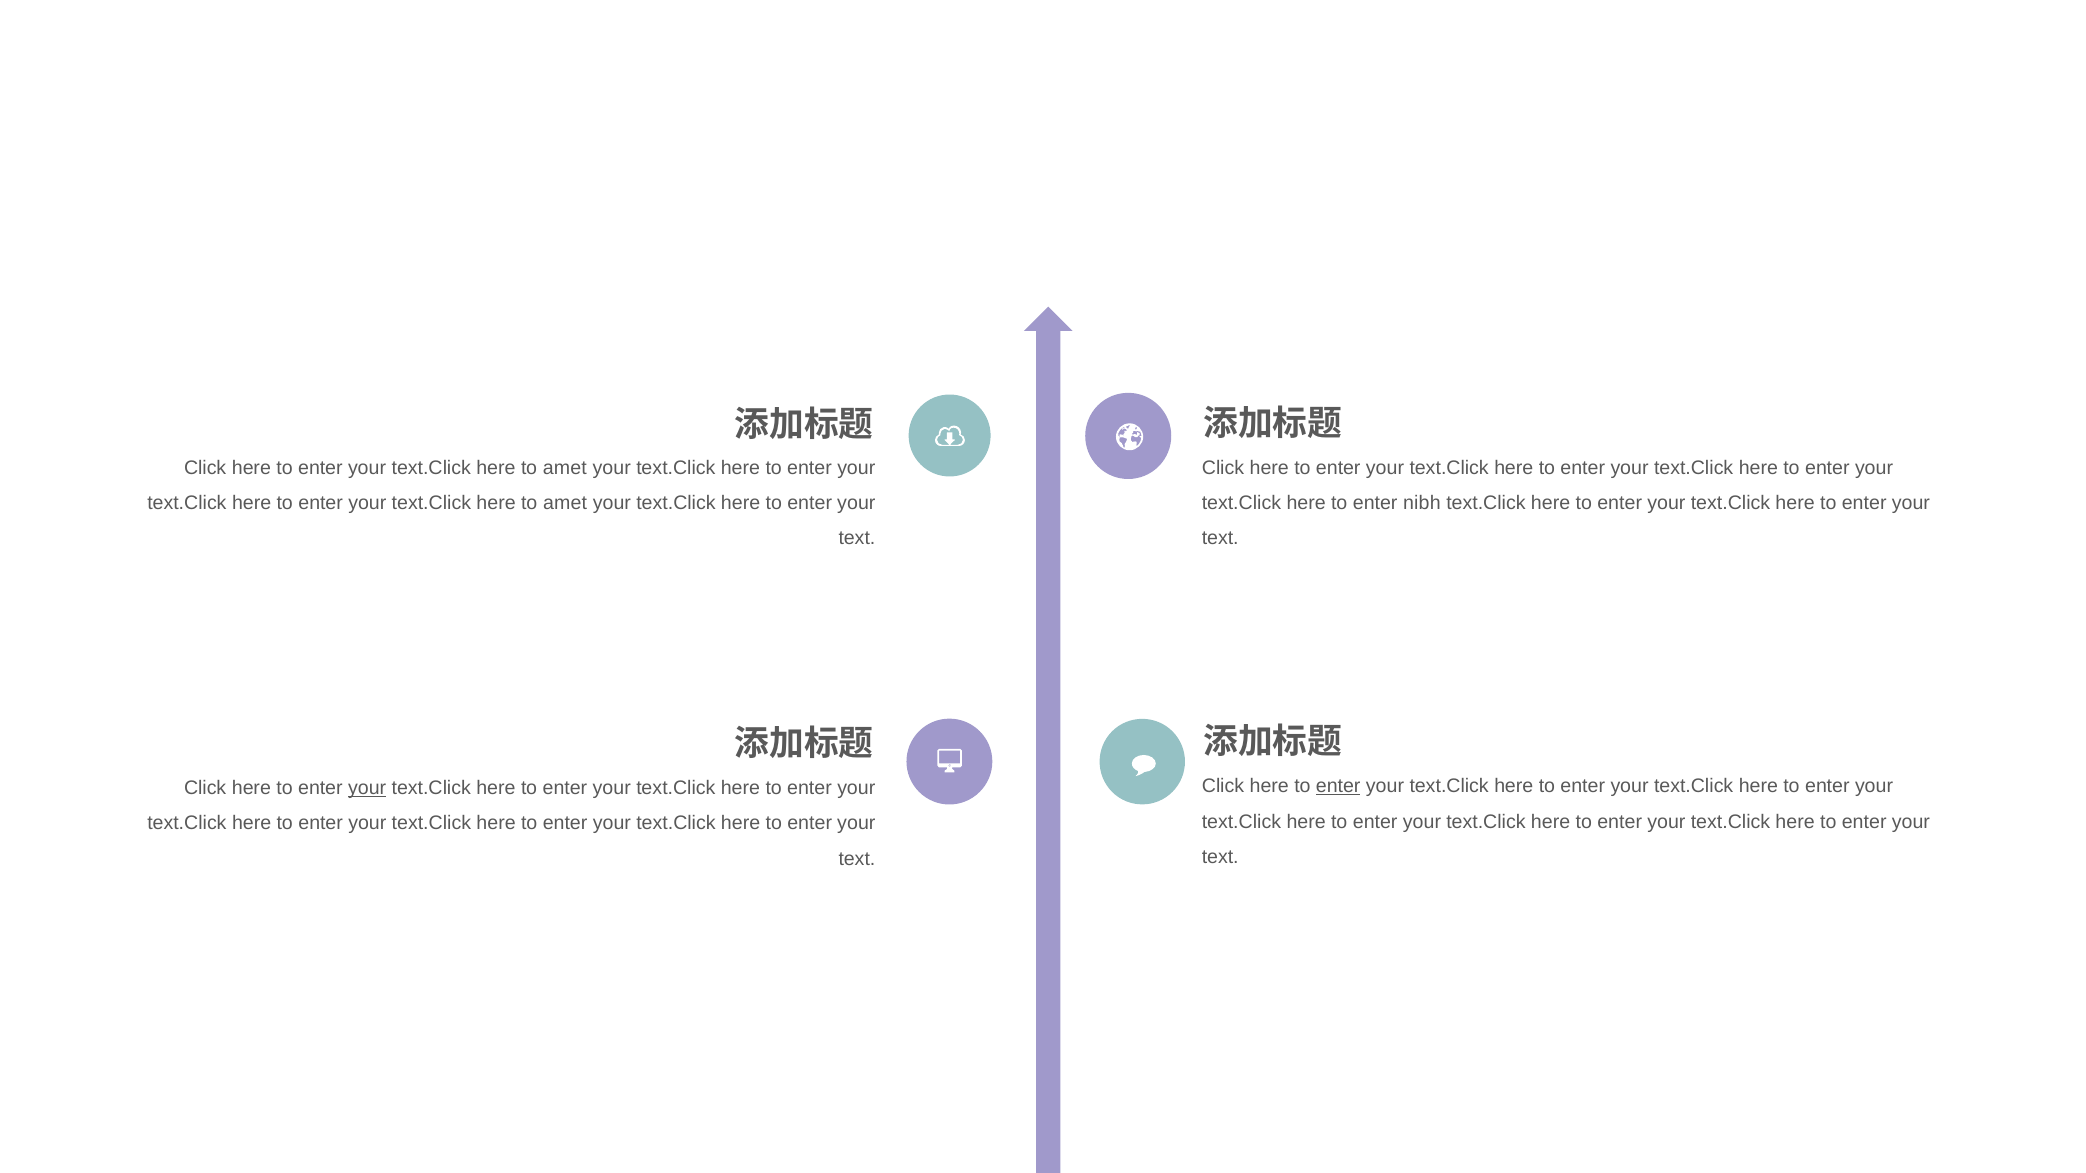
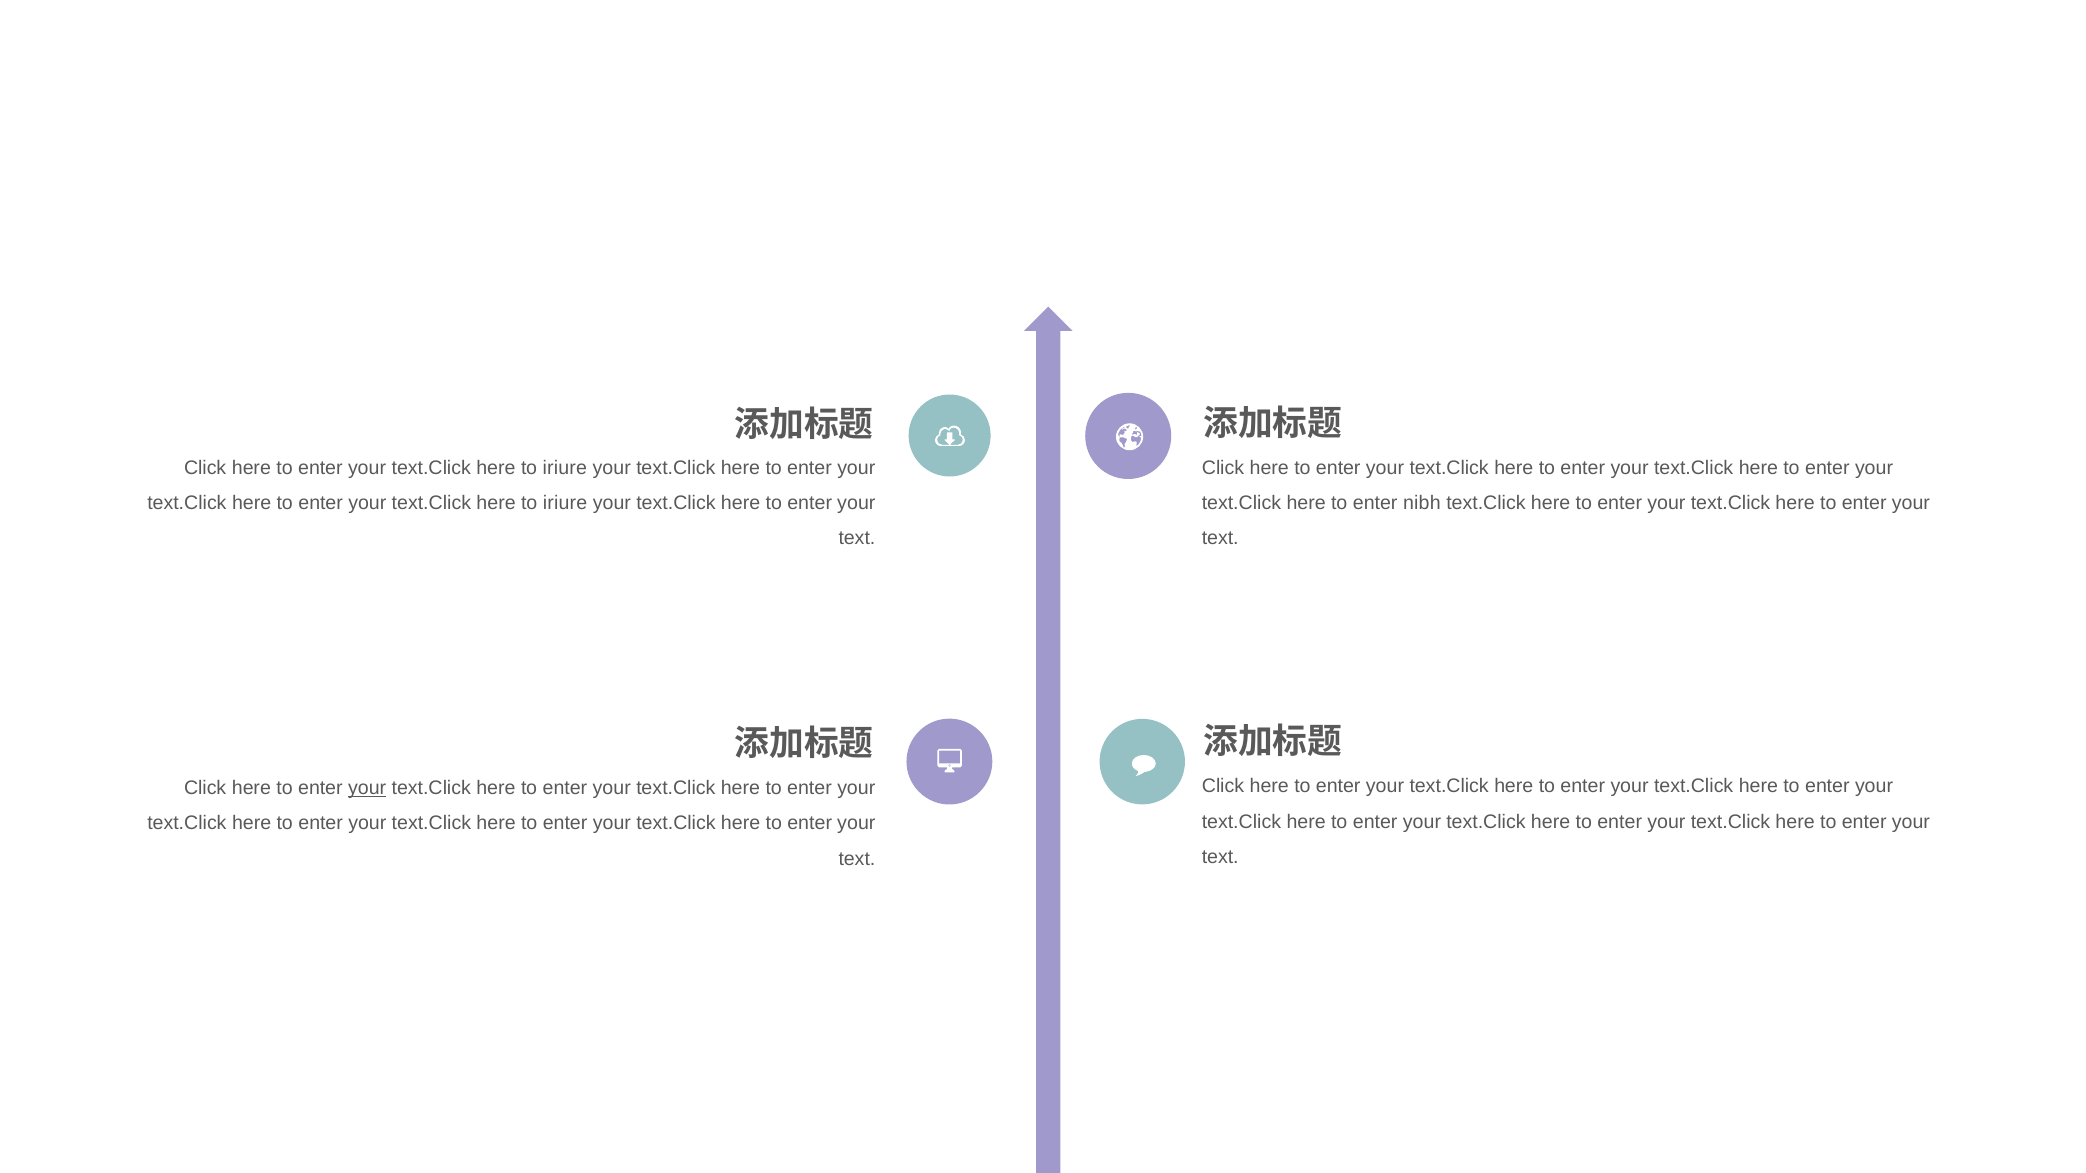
amet: amet -> iriure (565, 468)
amet: amet -> iriure (565, 503)
enter underline: present -> none (1338, 787)
